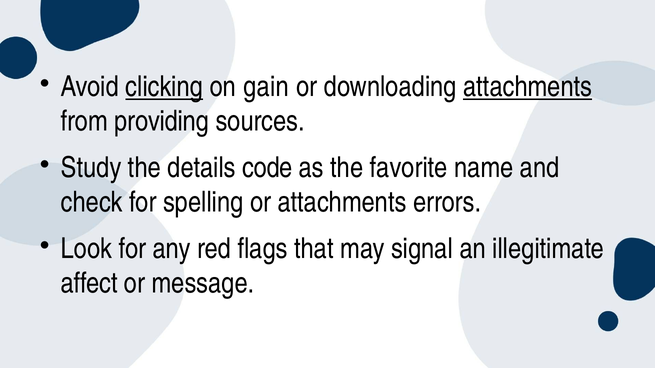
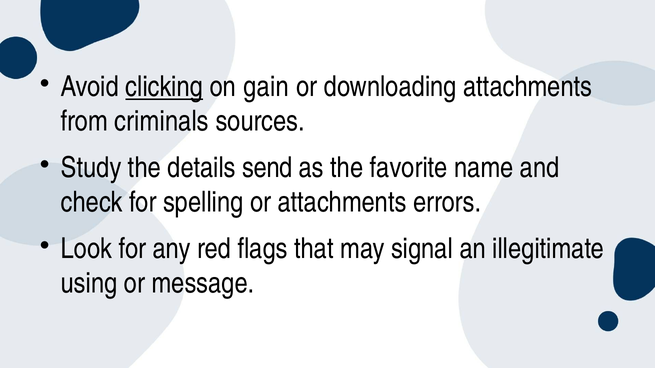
attachments underline: present -> none (528, 87)
providing: providing -> criminals (162, 122)
code: code -> send (267, 168)
affect: affect -> using (89, 284)
